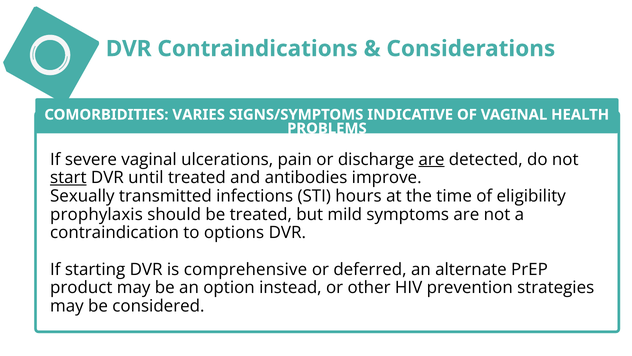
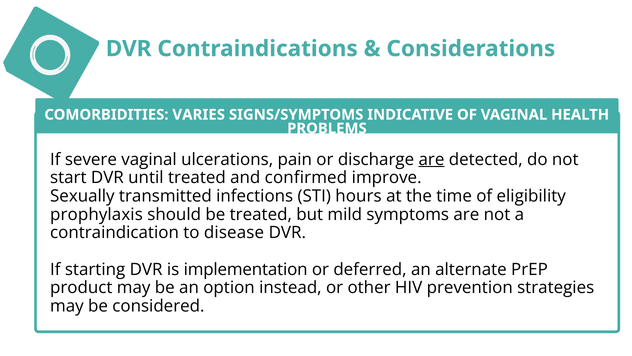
start underline: present -> none (68, 178)
antibodies: antibodies -> confirmed (306, 178)
options: options -> disease (234, 233)
comprehensive: comprehensive -> implementation (246, 269)
